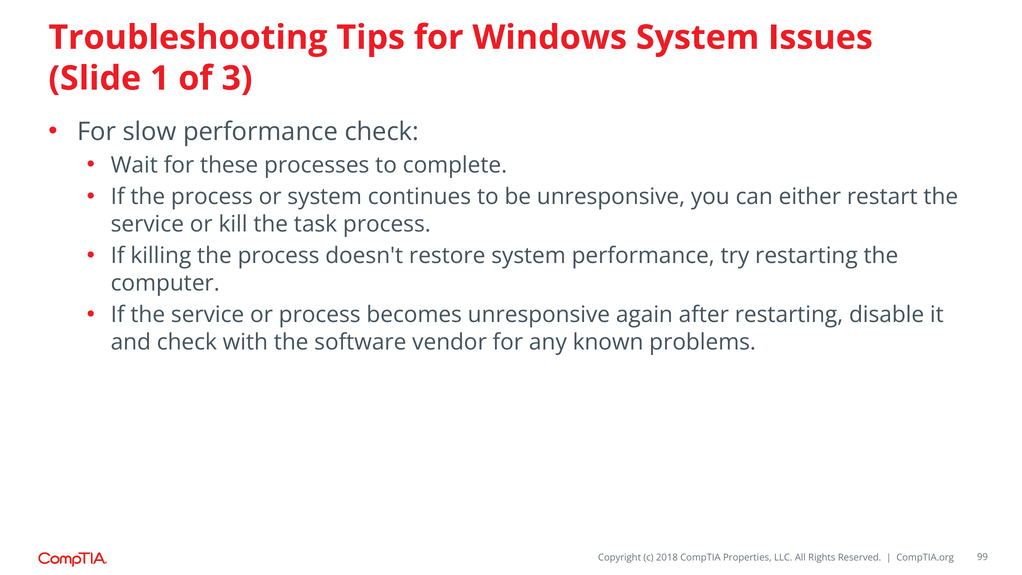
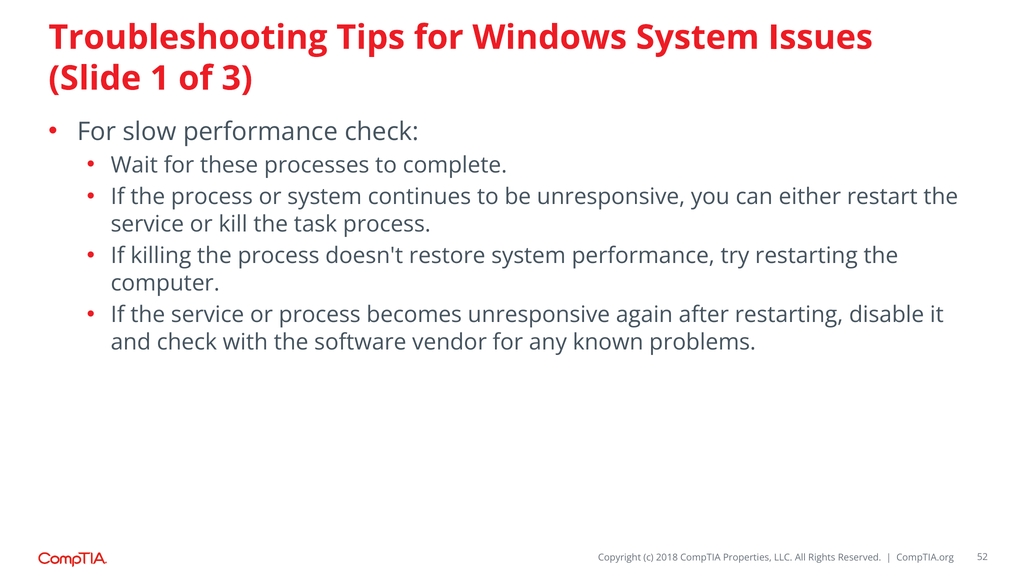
99: 99 -> 52 (982, 557)
